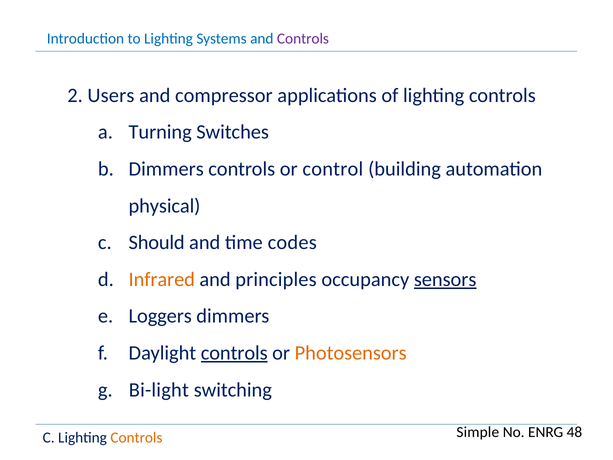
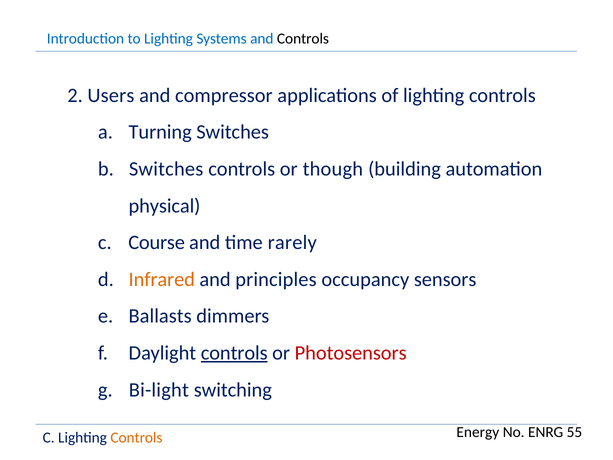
Controls colour: purple -> black (303, 39)
Dimmers: Dimmers -> Switches (166, 169)
control: control -> though (333, 169)
Should: Should -> Course (157, 242)
codes: codes -> rarely (292, 242)
sensors underline: present -> none (445, 279)
Loggers: Loggers -> Ballasts (160, 316)
Photosensors colour: orange -> red (351, 353)
Simple: Simple -> Energy (478, 432)
48: 48 -> 55 (574, 432)
